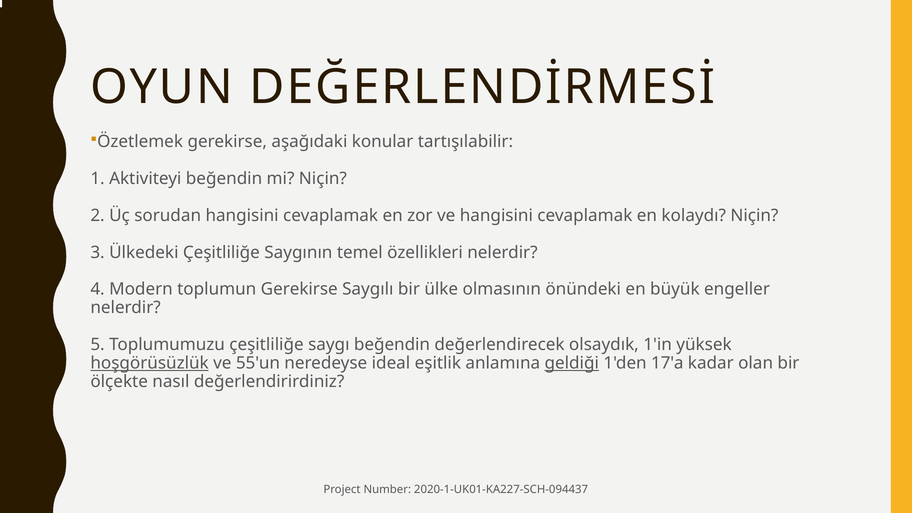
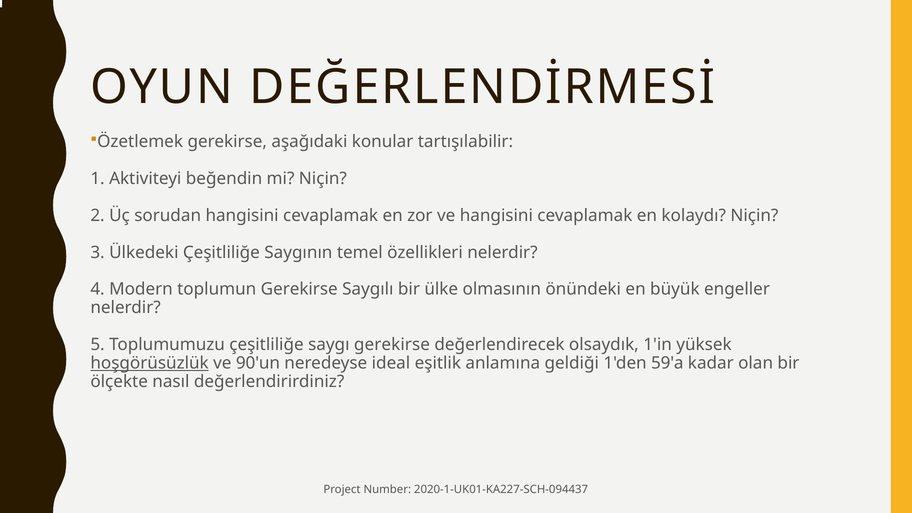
saygı beğendin: beğendin -> gerekirse (392, 345)
55'un: 55'un -> 90'un (258, 363)
geldiği underline: present -> none (572, 363)
17'a: 17'a -> 59'a (667, 363)
